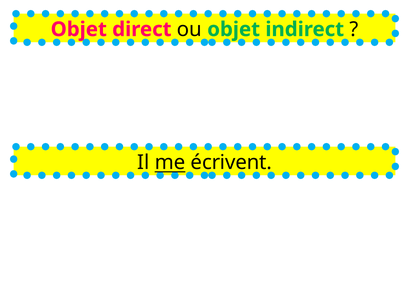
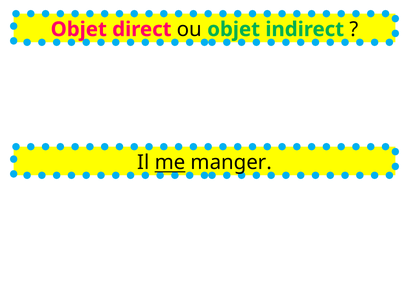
écrivent: écrivent -> manger (231, 162)
